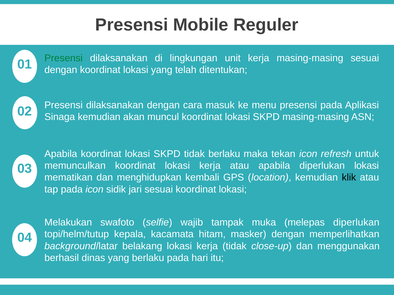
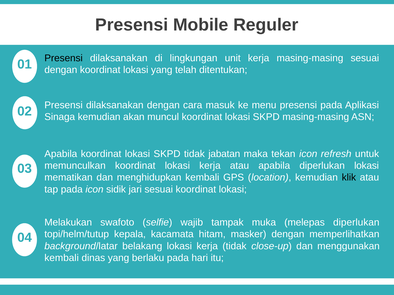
Presensi colour: green -> black (64, 58)
tidak berlaku: berlaku -> jabatan (224, 154)
berhasil: berhasil -> kembali (62, 258)
